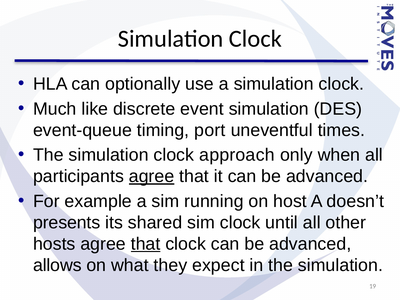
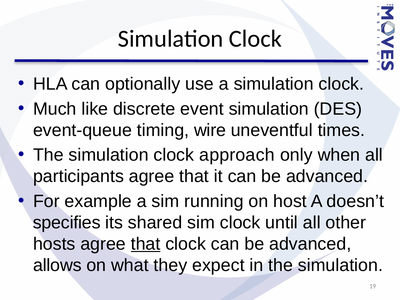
port: port -> wire (210, 130)
agree underline: present -> none (152, 176)
presents: presents -> specifies (67, 223)
